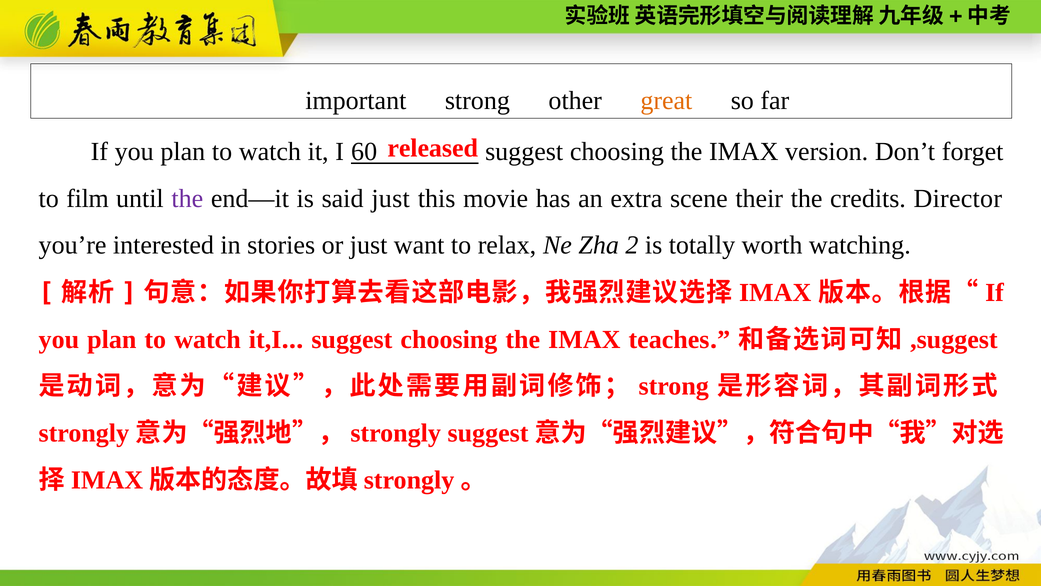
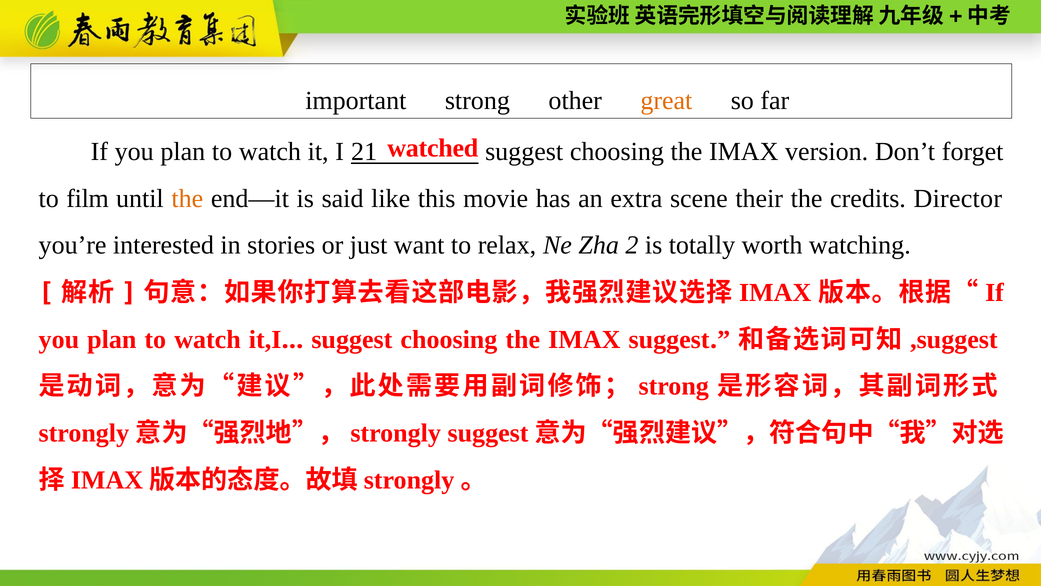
released: released -> watched (433, 148)
60: 60 -> 21 (364, 151)
the colour: purple -> orange (187, 198)
said just: just -> like (391, 198)
IMAX teaches: teaches -> suggest (669, 339)
